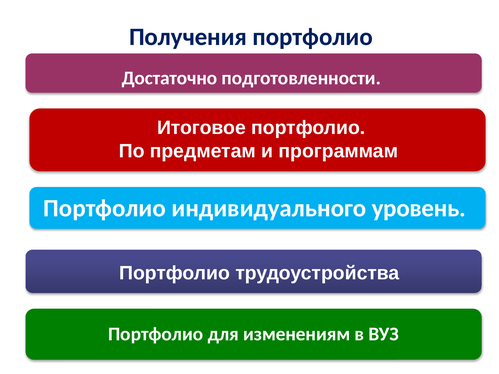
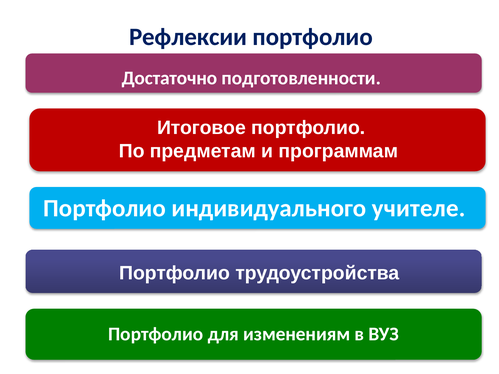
Получения: Получения -> Рефлексии (188, 37)
уровень: уровень -> учителе (419, 208)
